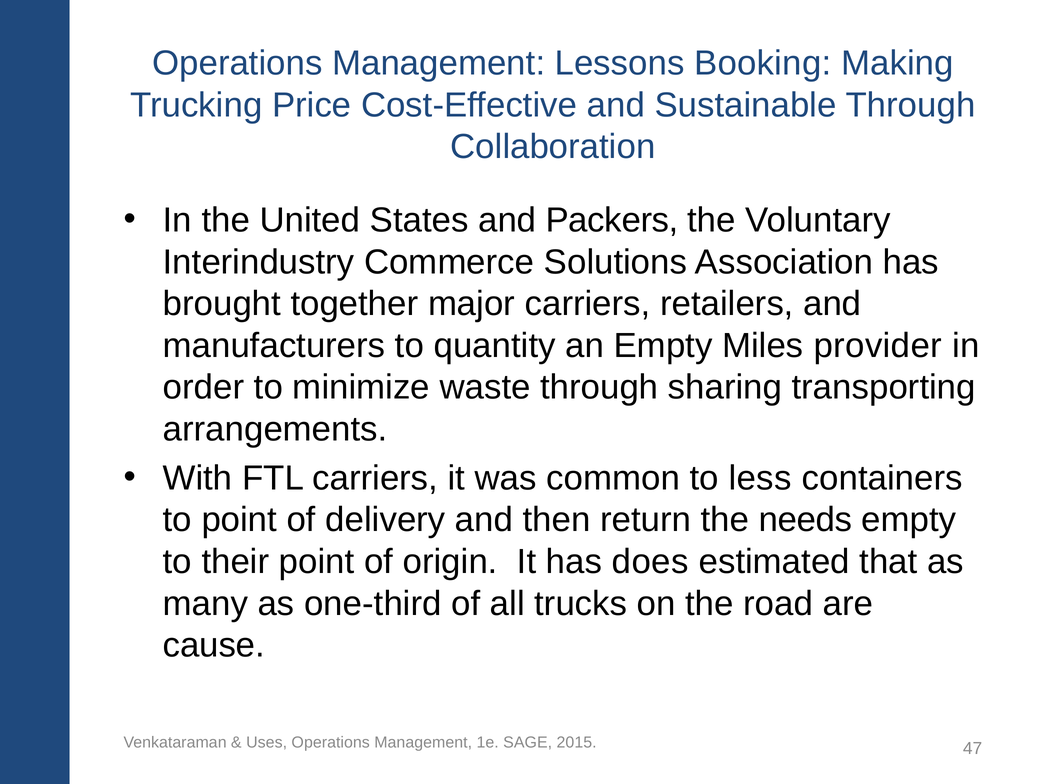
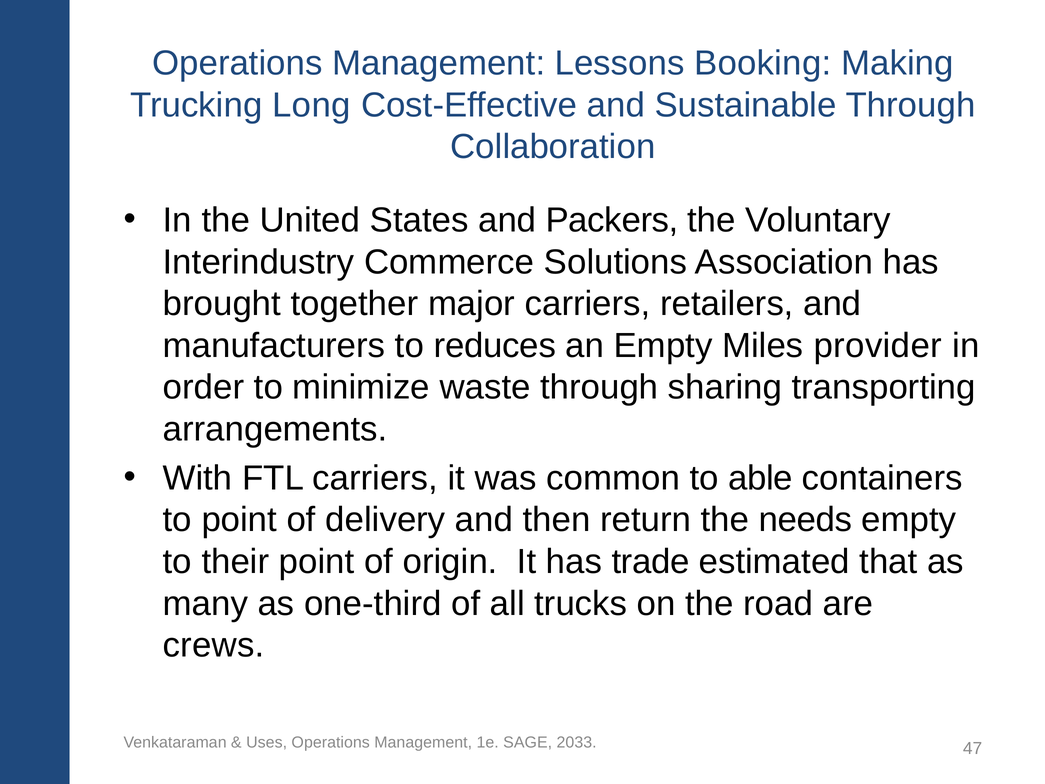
Price: Price -> Long (312, 105)
quantity: quantity -> reduces (495, 346)
less: less -> able (760, 478)
does: does -> trade (651, 562)
cause: cause -> crews (214, 645)
2015: 2015 -> 2033 (577, 742)
